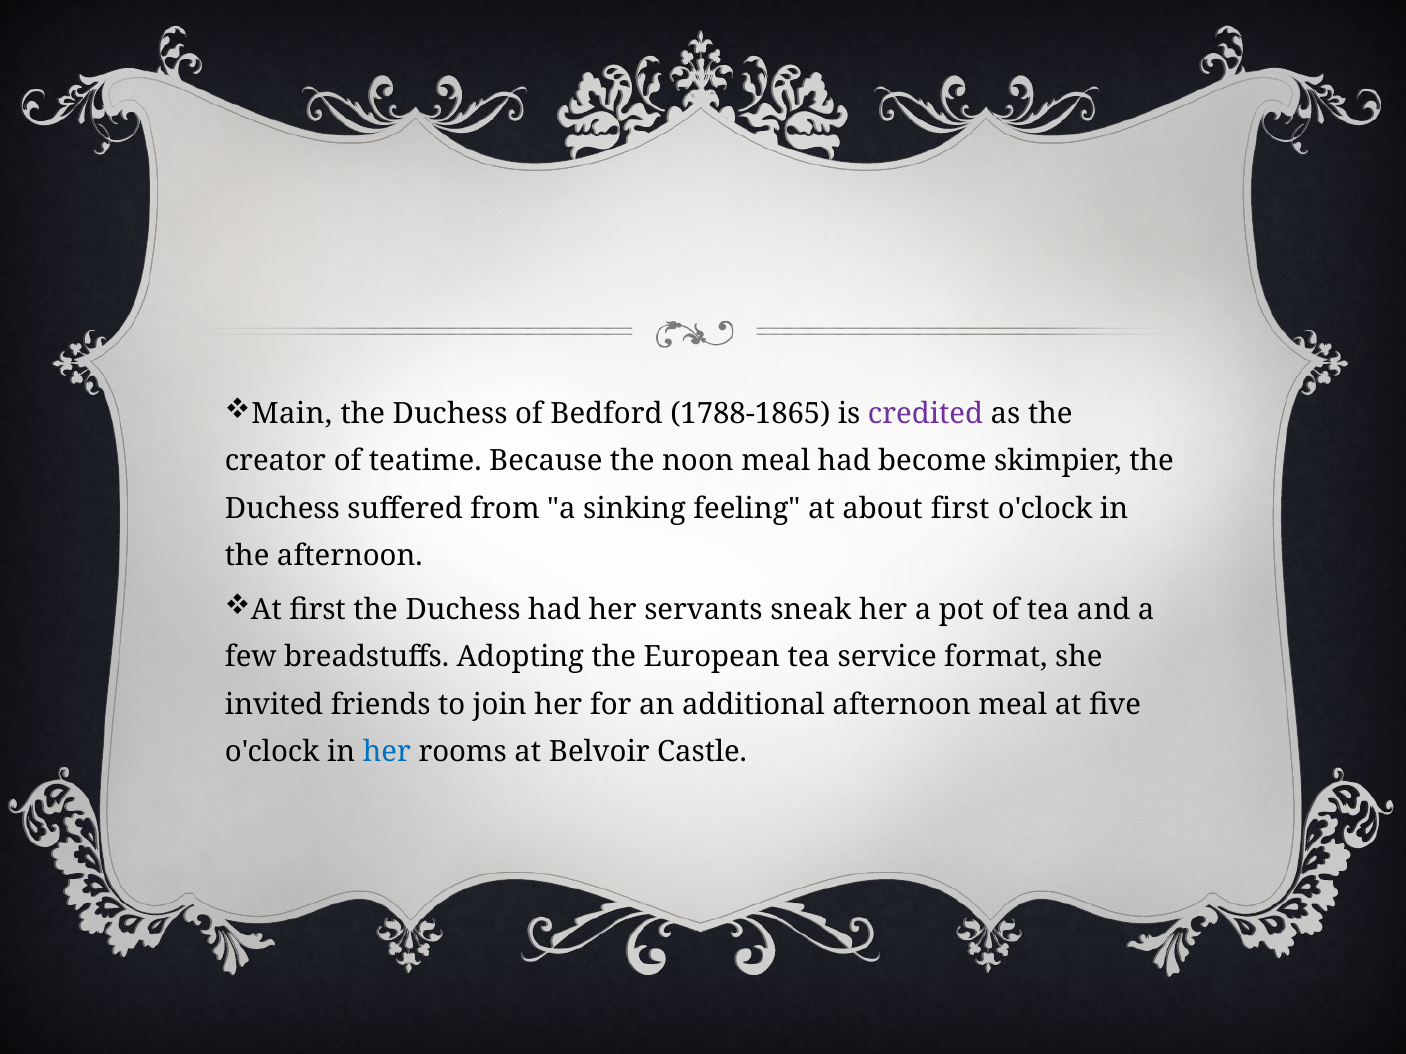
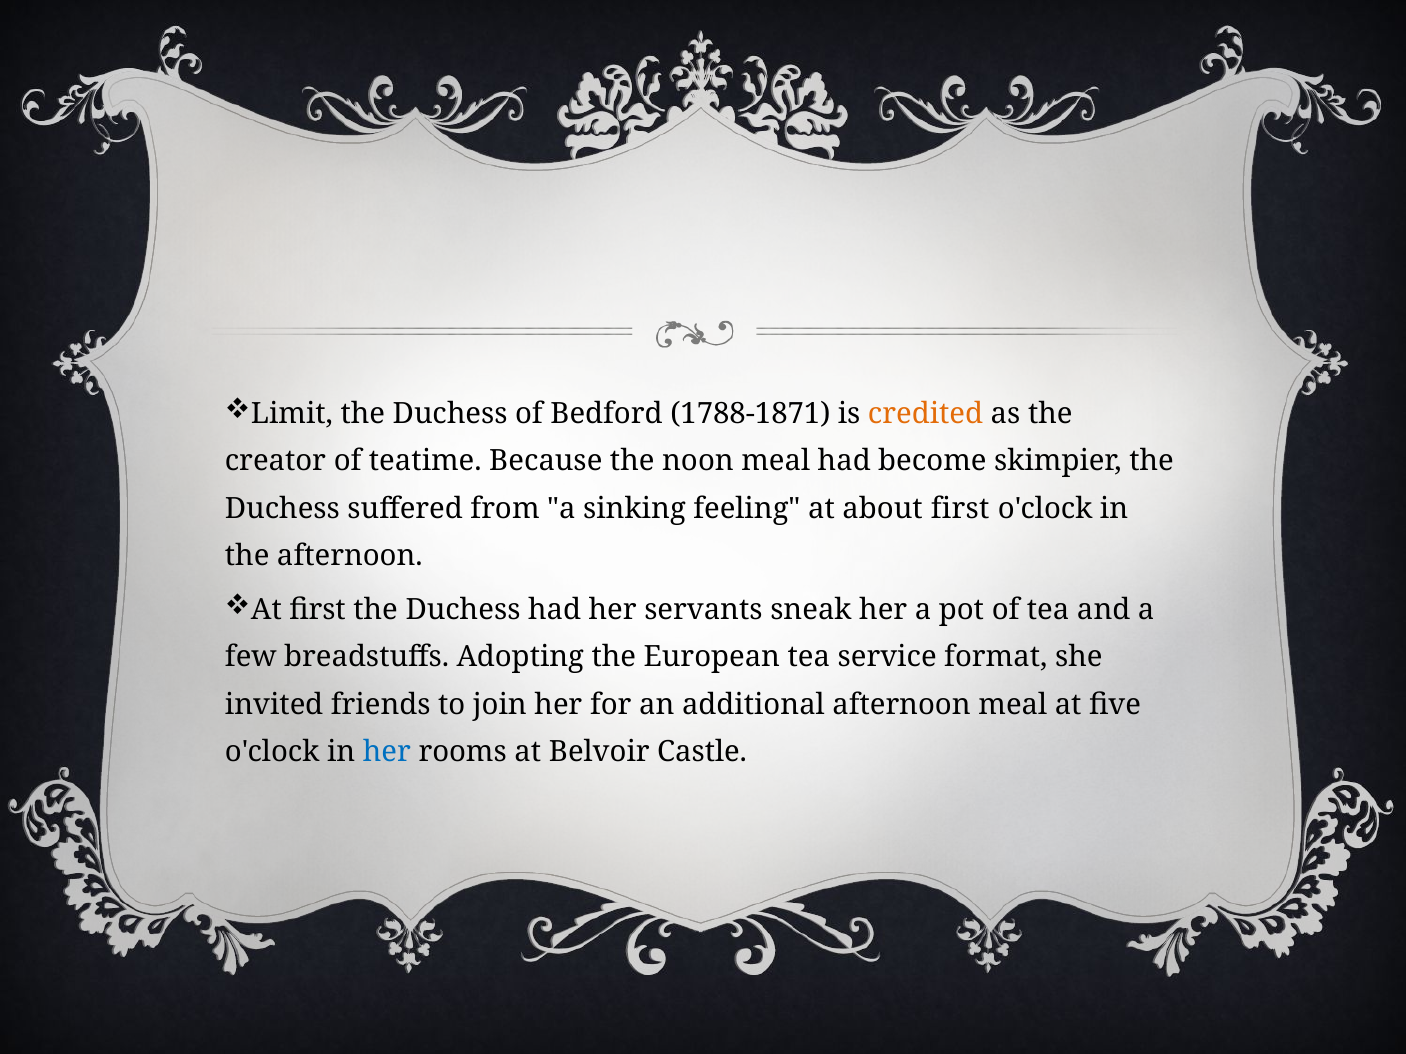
Main: Main -> Limit (292, 414)
1788-1865: 1788-1865 -> 1788-1871 (750, 414)
credited colour: purple -> orange (926, 414)
